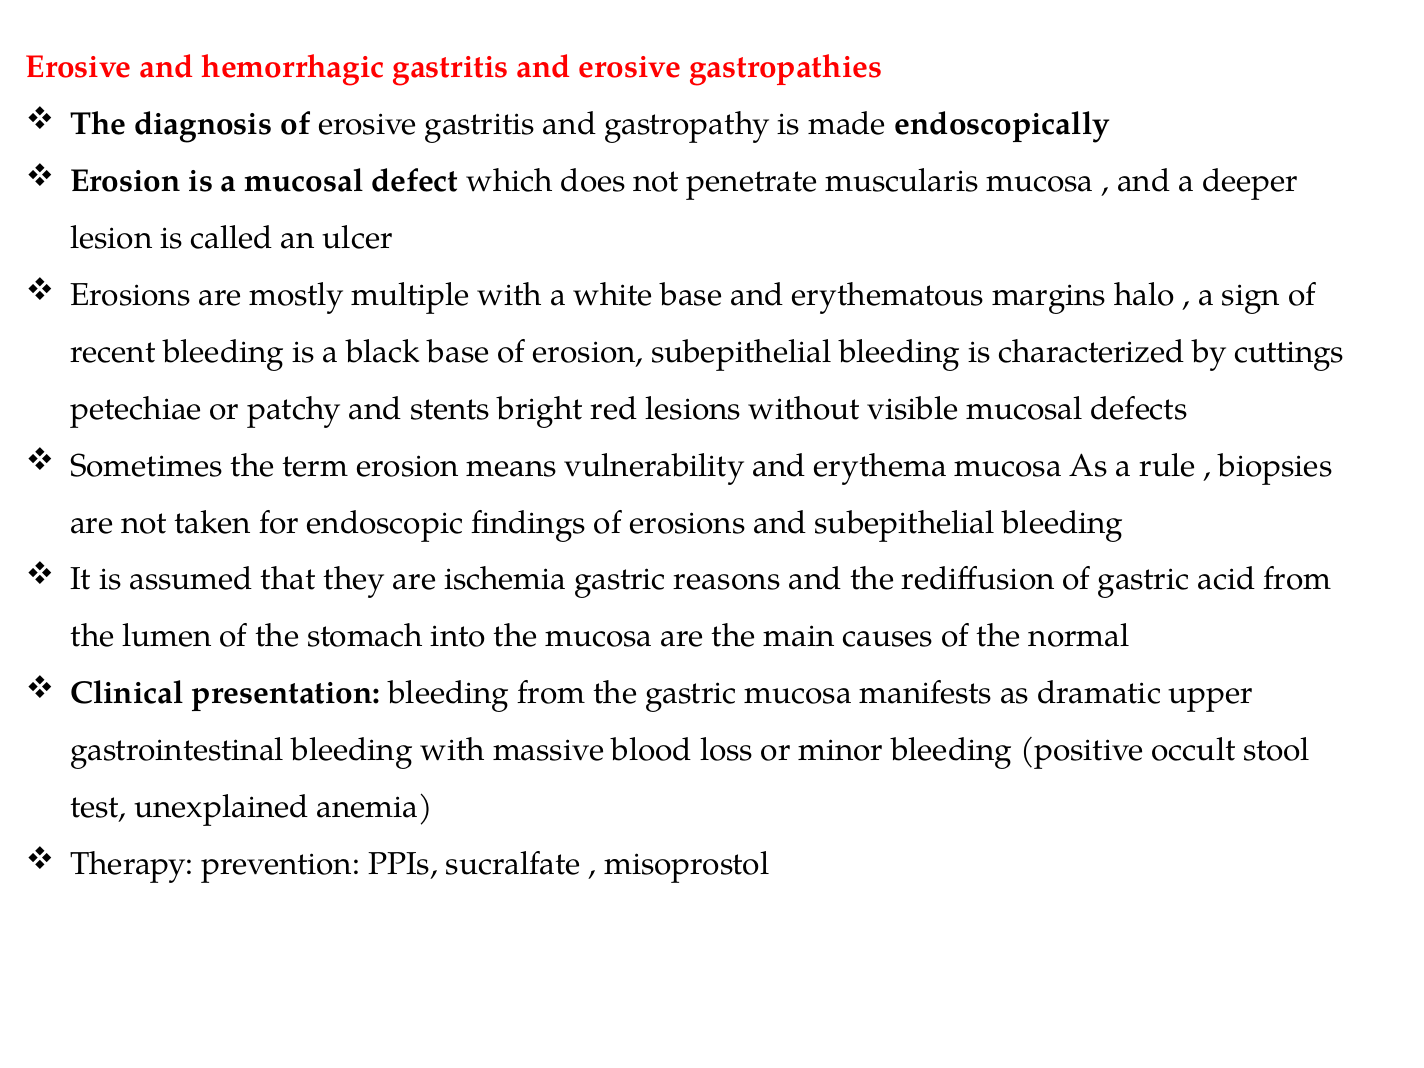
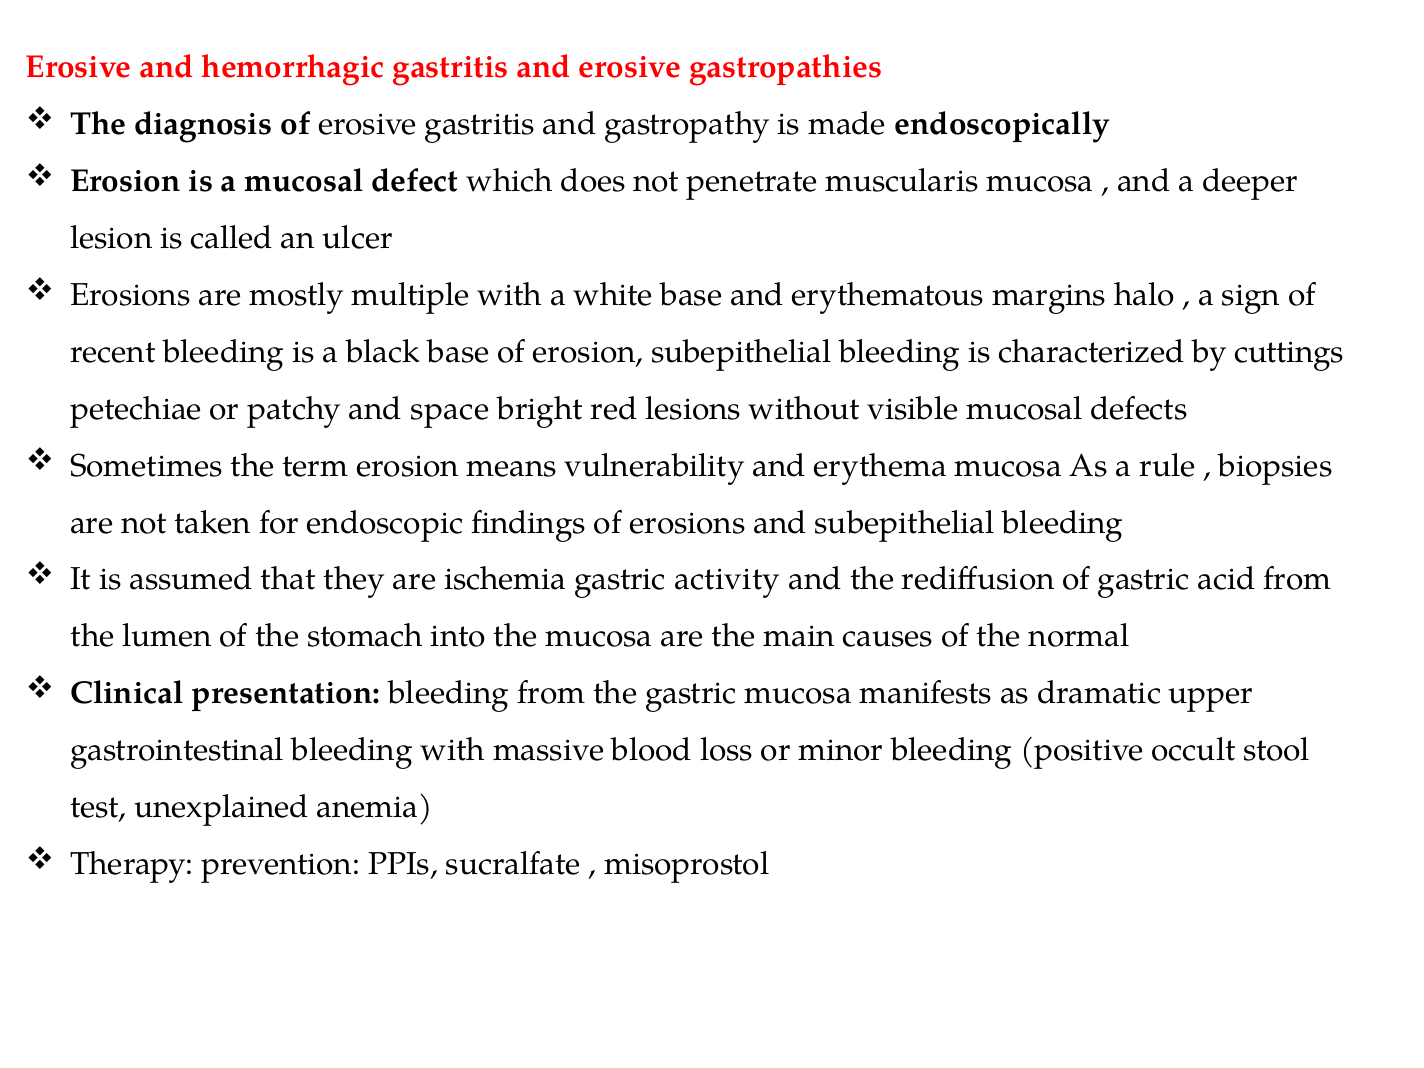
stents: stents -> space (450, 409)
reasons: reasons -> activity (727, 580)
